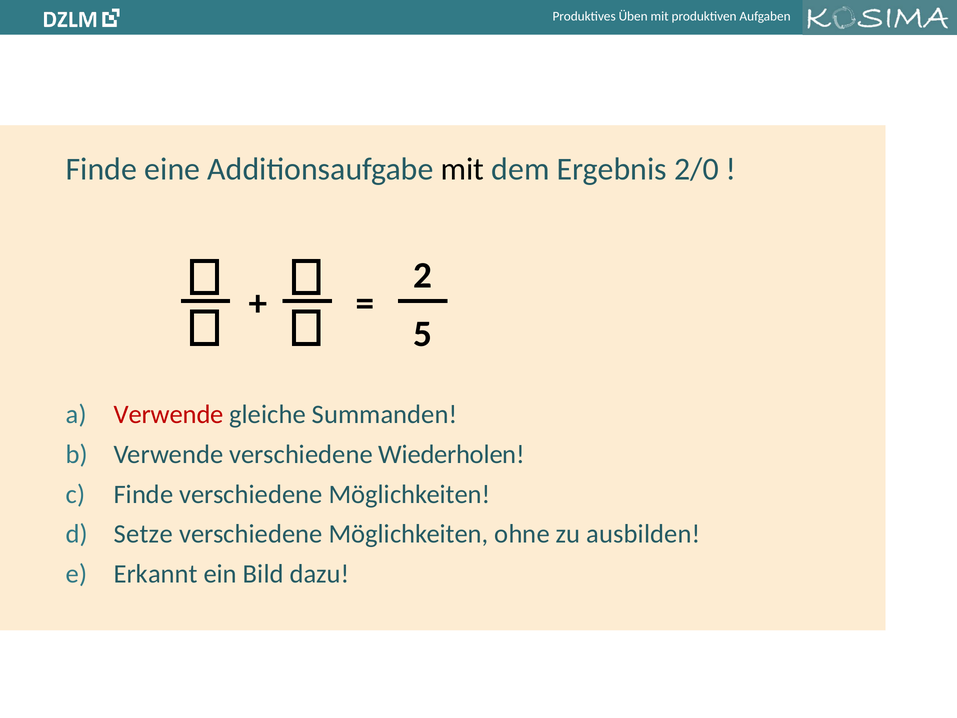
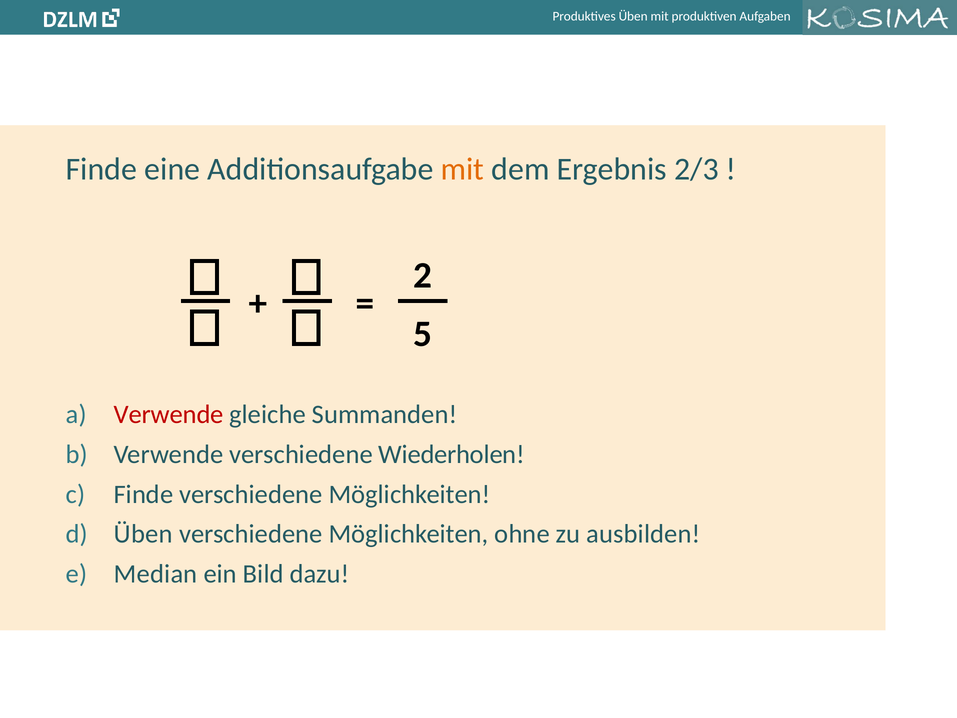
mit colour: black -> orange (462, 169)
2/0: 2/0 -> 2/3 (696, 169)
Setze: Setze -> Üben (143, 534)
Erkannt: Erkannt -> Median (156, 574)
